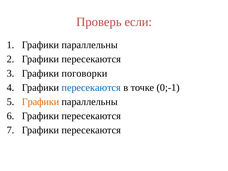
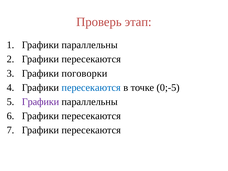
если: если -> этап (138, 22)
0;-1: 0;-1 -> 0;-5 (168, 88)
Графики colour: orange -> purple (41, 102)
